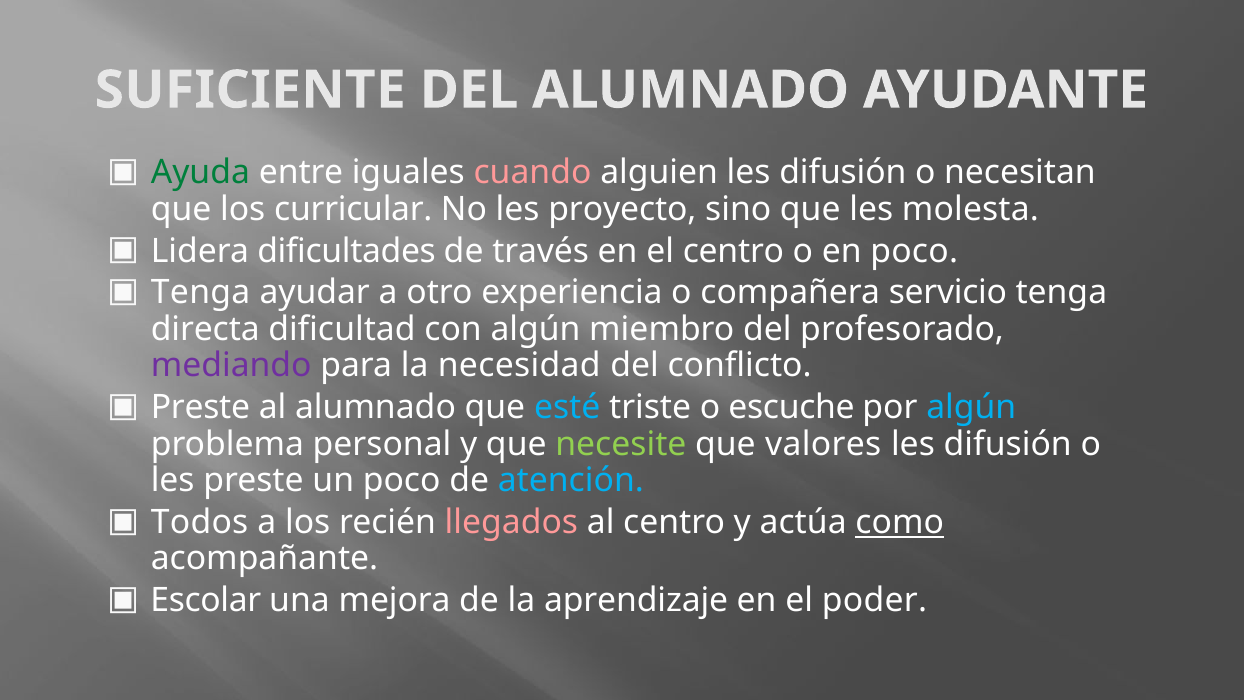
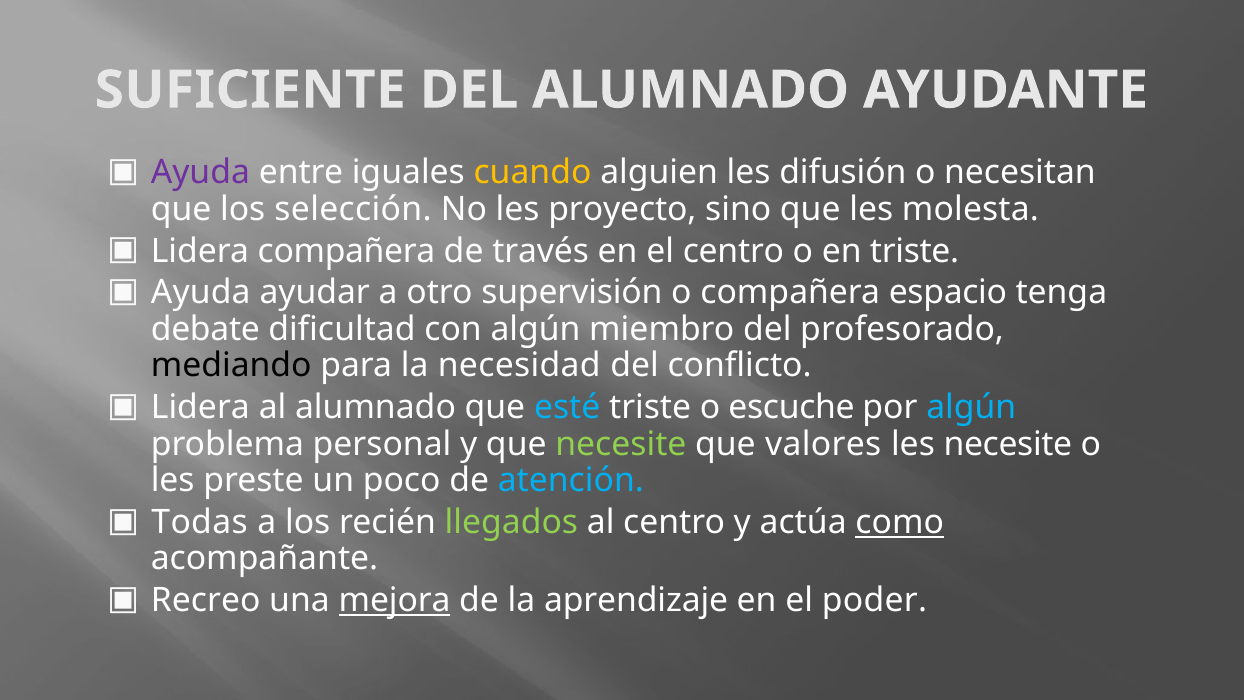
Ayuda colour: green -> purple (200, 173)
cuando colour: pink -> yellow (532, 173)
curricular: curricular -> selección (353, 209)
Lidera dificultades: dificultades -> compañera (347, 251)
en poco: poco -> triste (915, 251)
Tenga: Tenga -> Ayuda (201, 293)
experiencia: experiencia -> supervisión (572, 293)
servicio: servicio -> espacio (948, 293)
directa: directa -> debate (205, 329)
mediando colour: purple -> black (231, 365)
Preste: Preste -> Lidera (200, 407)
difusión: difusión -> necesite (1008, 444)
Todos: Todos -> Todas (200, 522)
llegados colour: pink -> light green (511, 522)
Escolar: Escolar -> Recreo (206, 600)
mejora underline: none -> present (395, 600)
